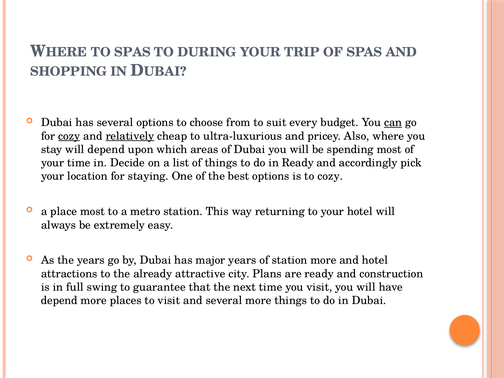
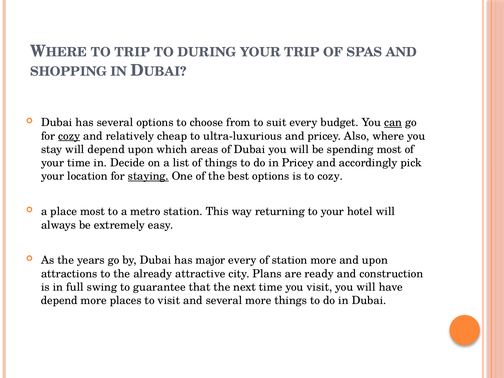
TO SPAS: SPAS -> TRIP (132, 52)
relatively underline: present -> none (130, 136)
in Ready: Ready -> Pricey (298, 163)
staying underline: none -> present (148, 176)
major years: years -> every (242, 260)
and hotel: hotel -> upon (375, 260)
